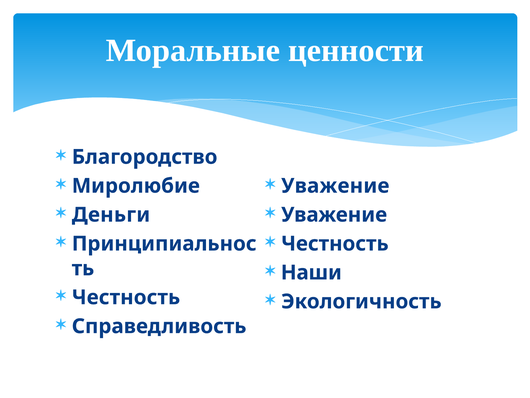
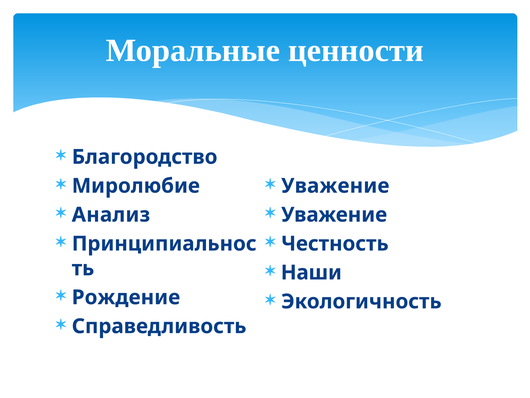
Деньги: Деньги -> Анализ (111, 215)
Честность: Честность -> Рождение (126, 297)
